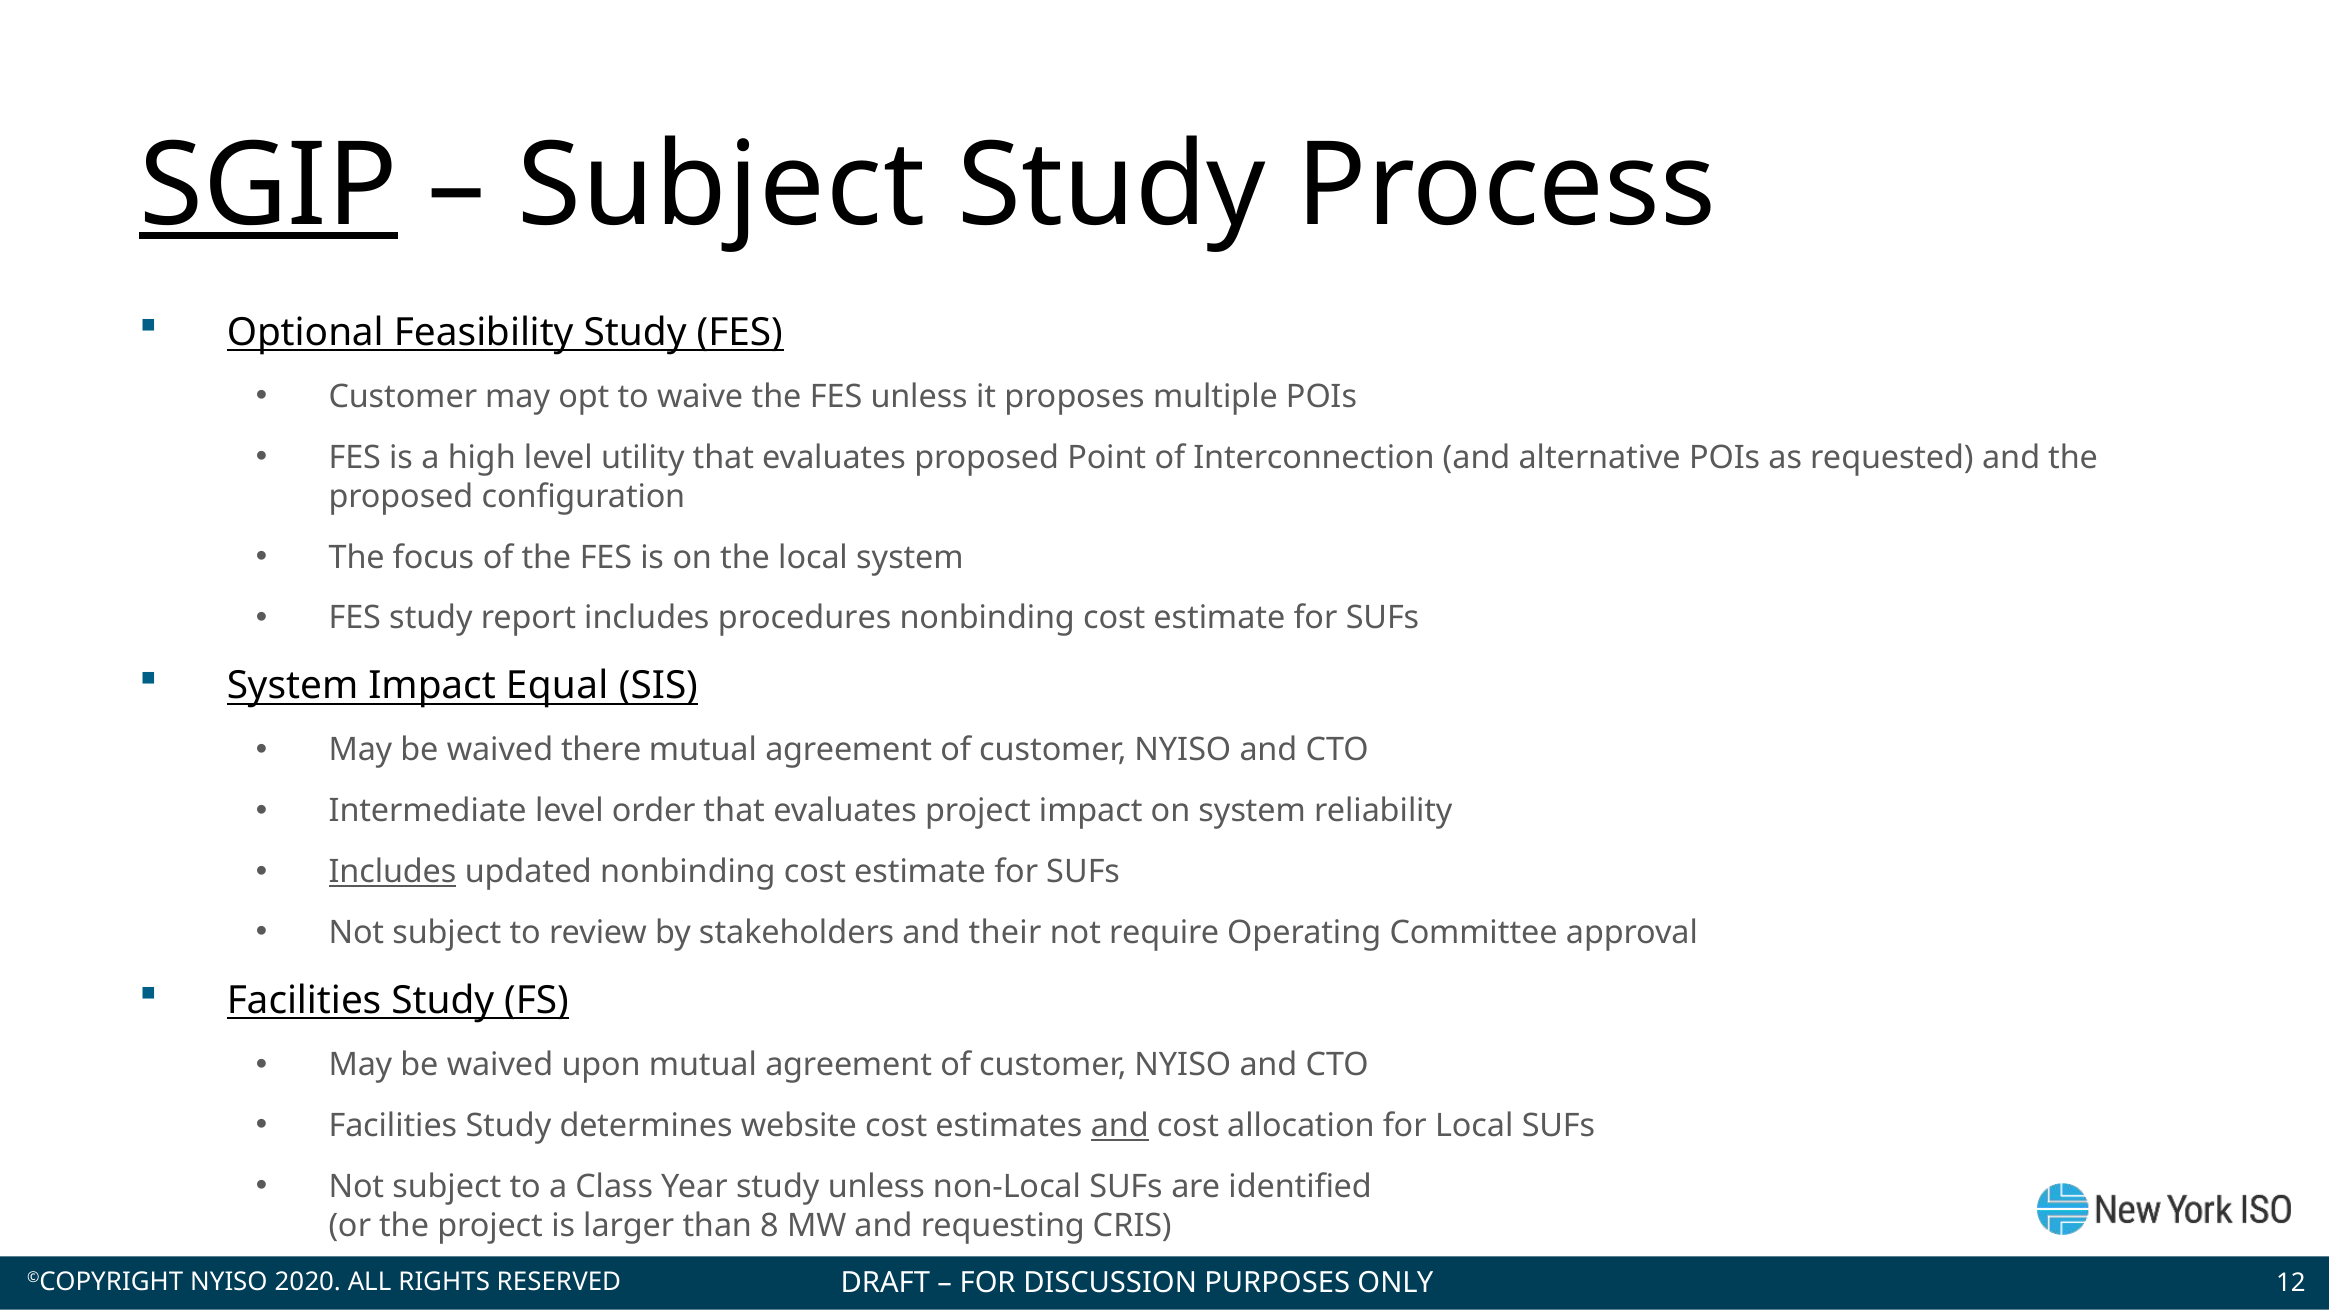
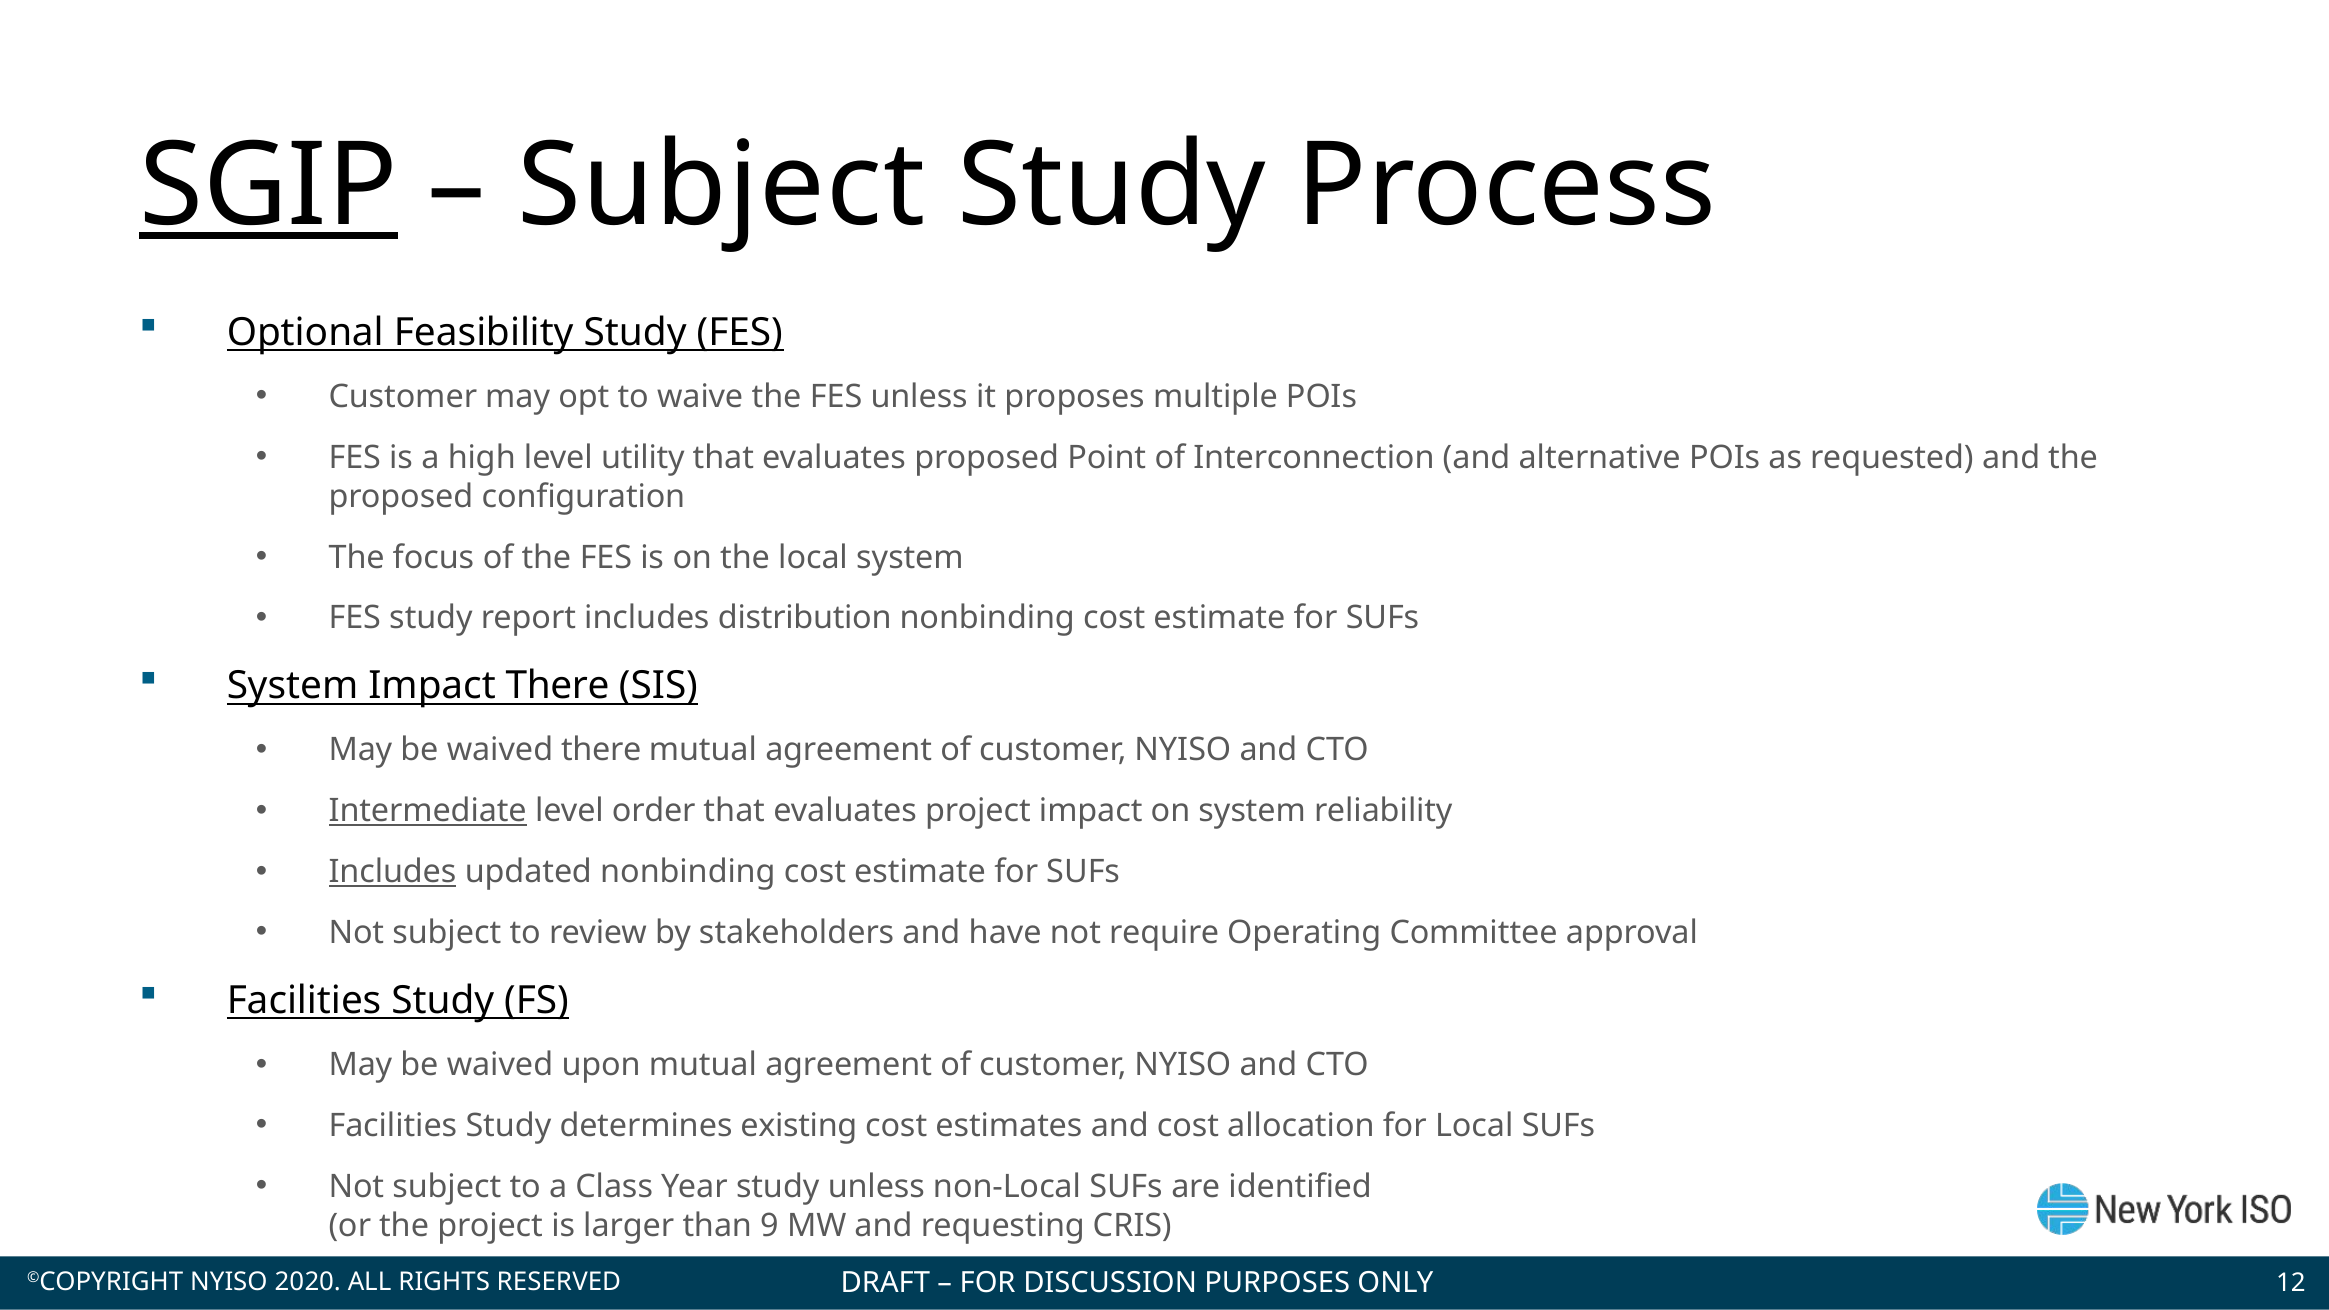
procedures: procedures -> distribution (805, 618)
Impact Equal: Equal -> There (558, 686)
Intermediate underline: none -> present (428, 811)
their: their -> have (1005, 933)
website: website -> existing (799, 1126)
and underline: present -> none (1120, 1126)
8: 8 -> 9 (769, 1226)
